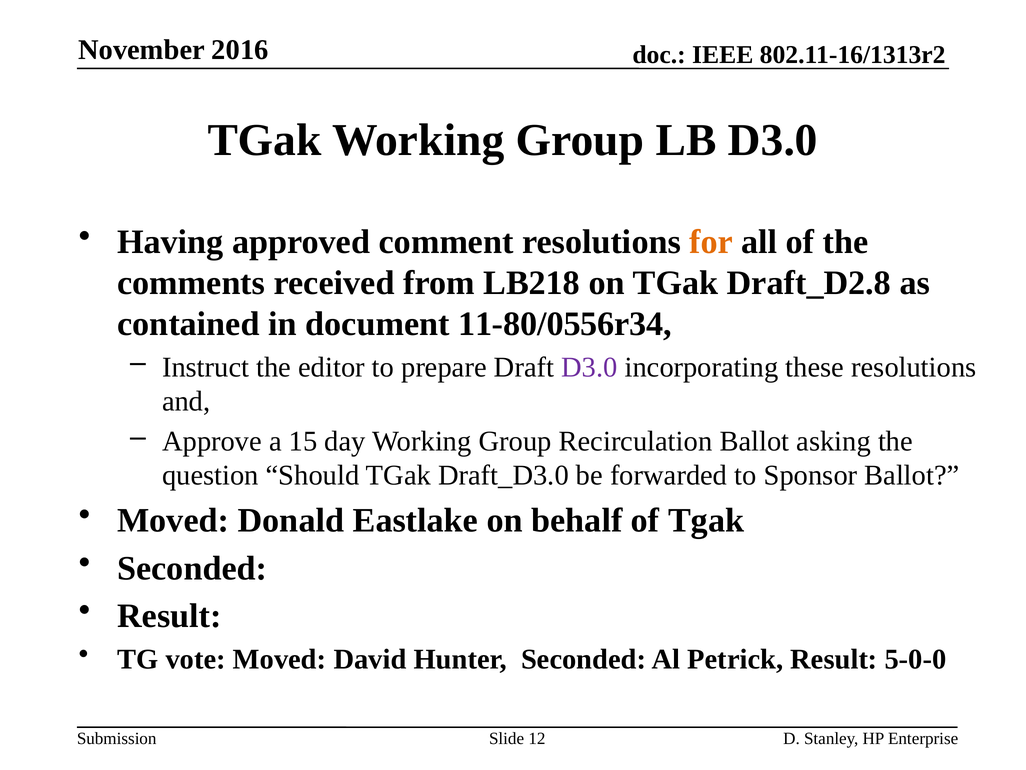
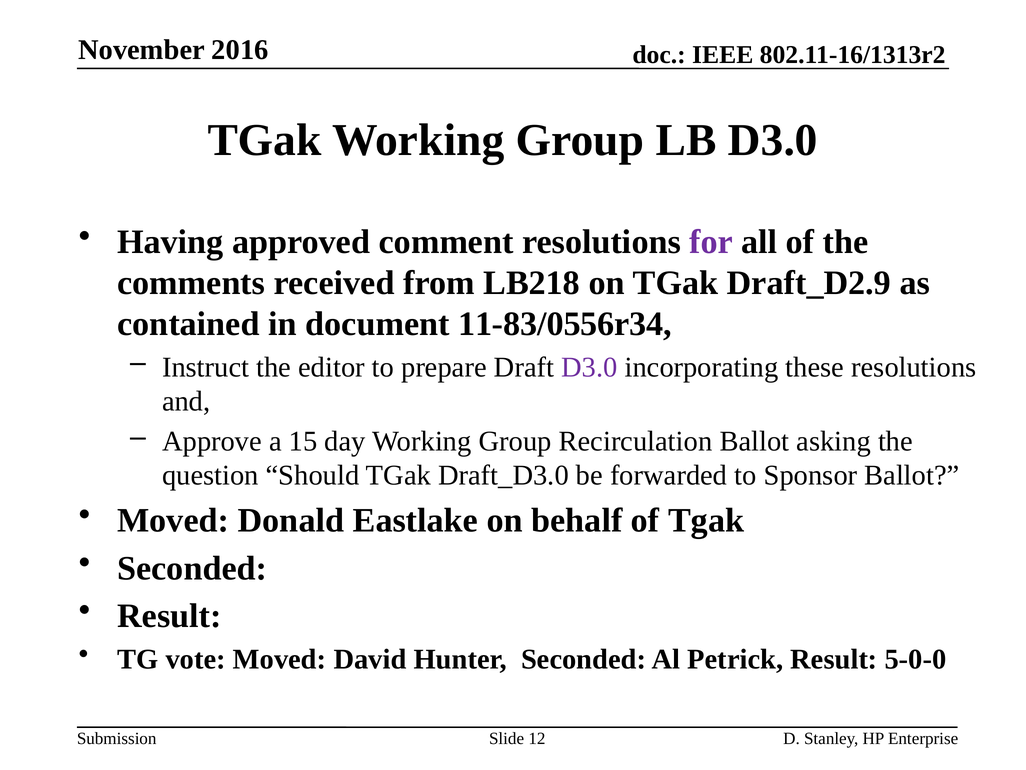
for colour: orange -> purple (711, 242)
Draft_D2.8: Draft_D2.8 -> Draft_D2.9 (809, 283)
11-80/0556r34: 11-80/0556r34 -> 11-83/0556r34 (565, 324)
